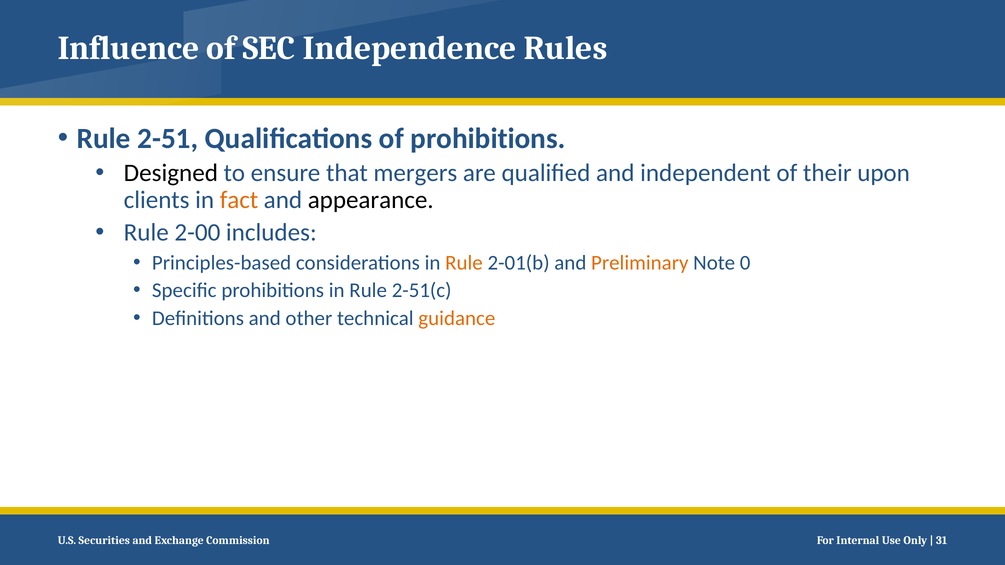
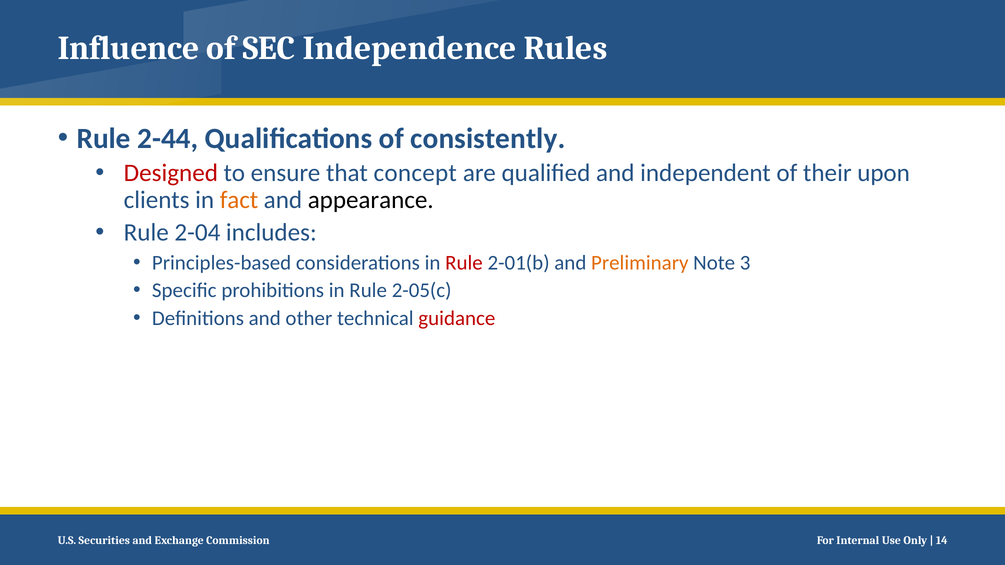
2-51: 2-51 -> 2-44 (168, 139)
of prohibitions: prohibitions -> consistently (488, 139)
Designed colour: black -> red (171, 173)
mergers: mergers -> concept (415, 173)
2-00: 2-00 -> 2-04 (197, 233)
Rule colour: orange -> red (464, 263)
0: 0 -> 3 (745, 263)
2-51(c: 2-51(c -> 2-05(c (422, 291)
guidance colour: orange -> red (457, 318)
31: 31 -> 14 (942, 541)
